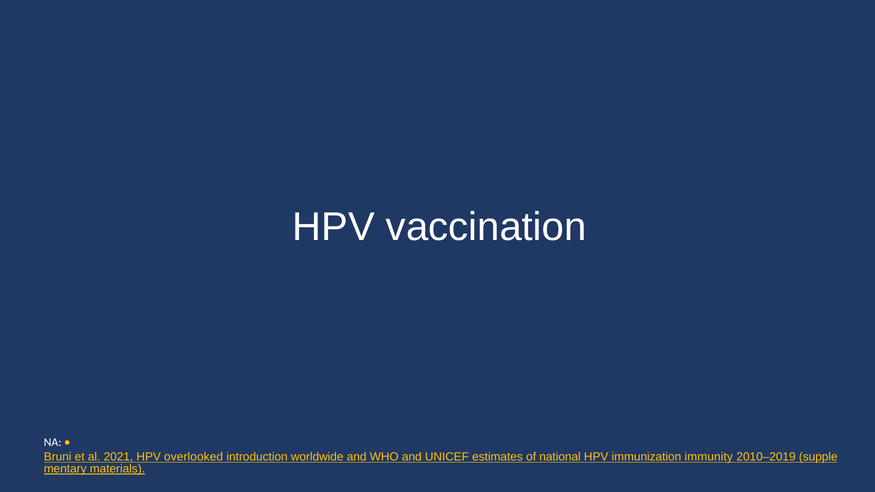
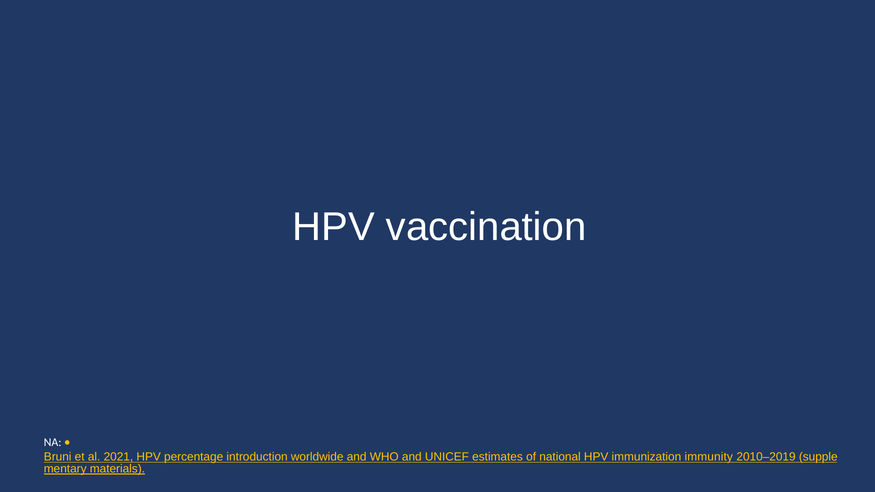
overlooked: overlooked -> percentage (194, 457)
